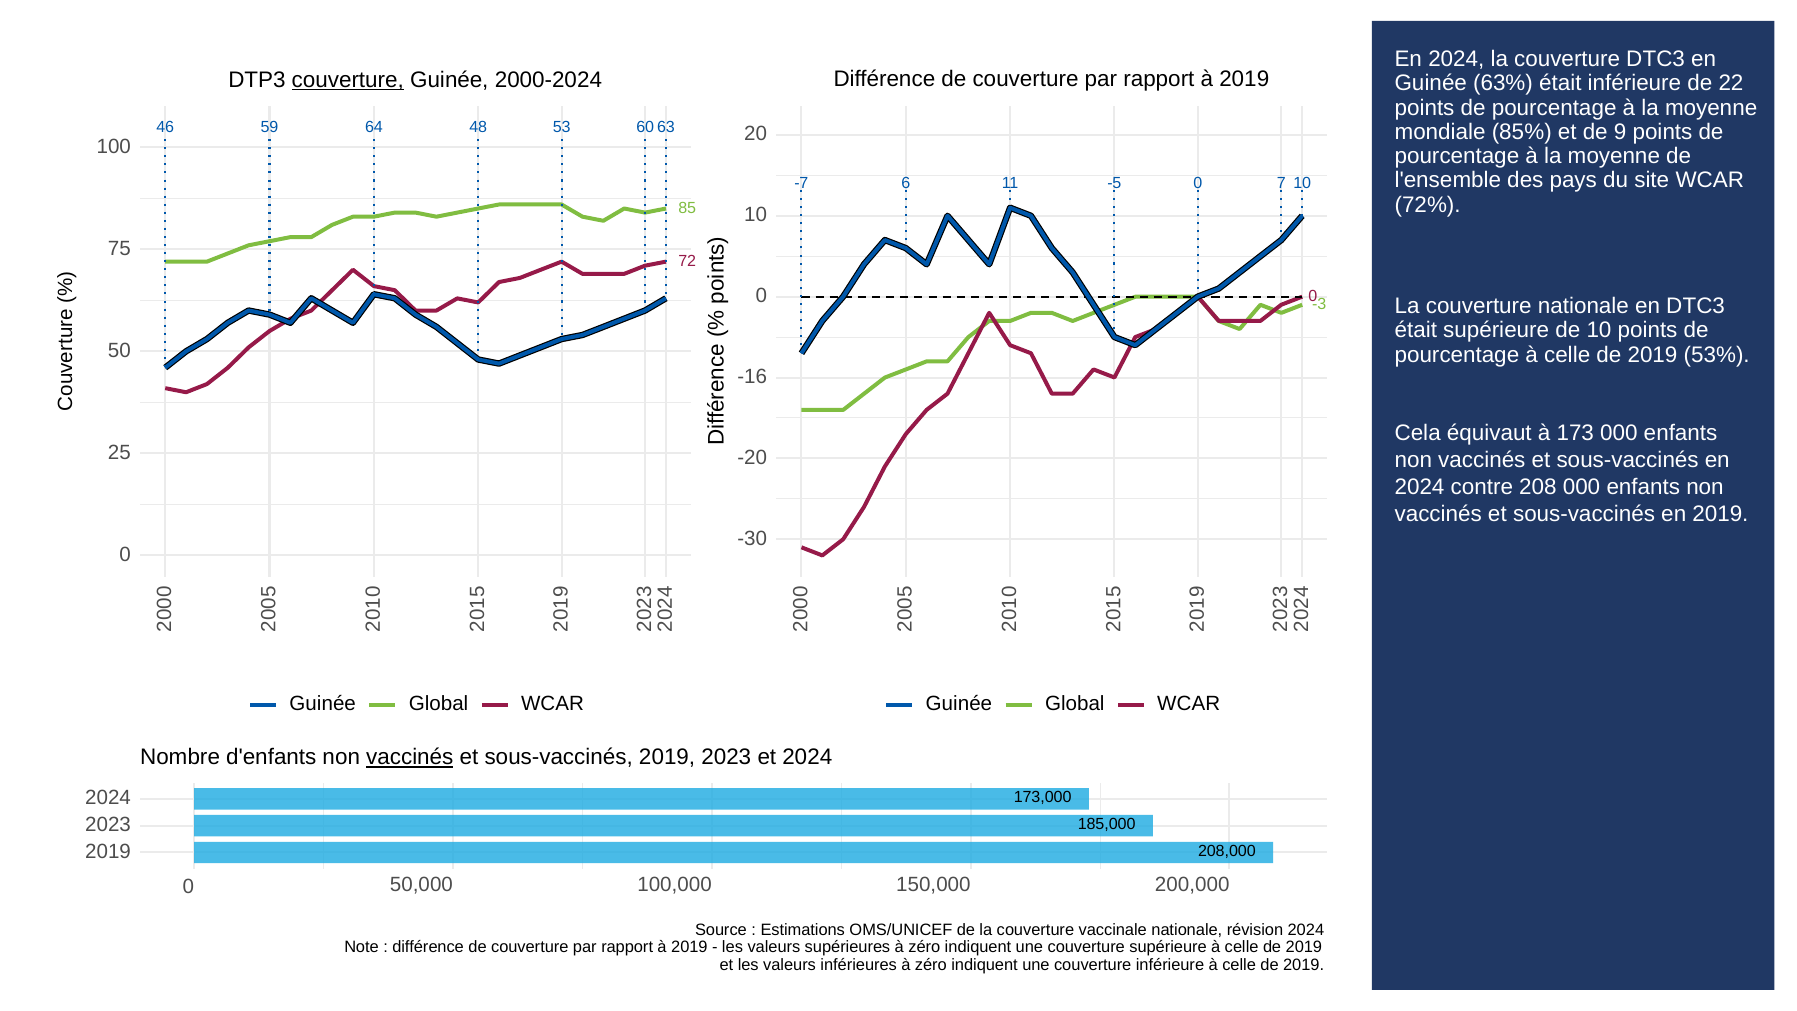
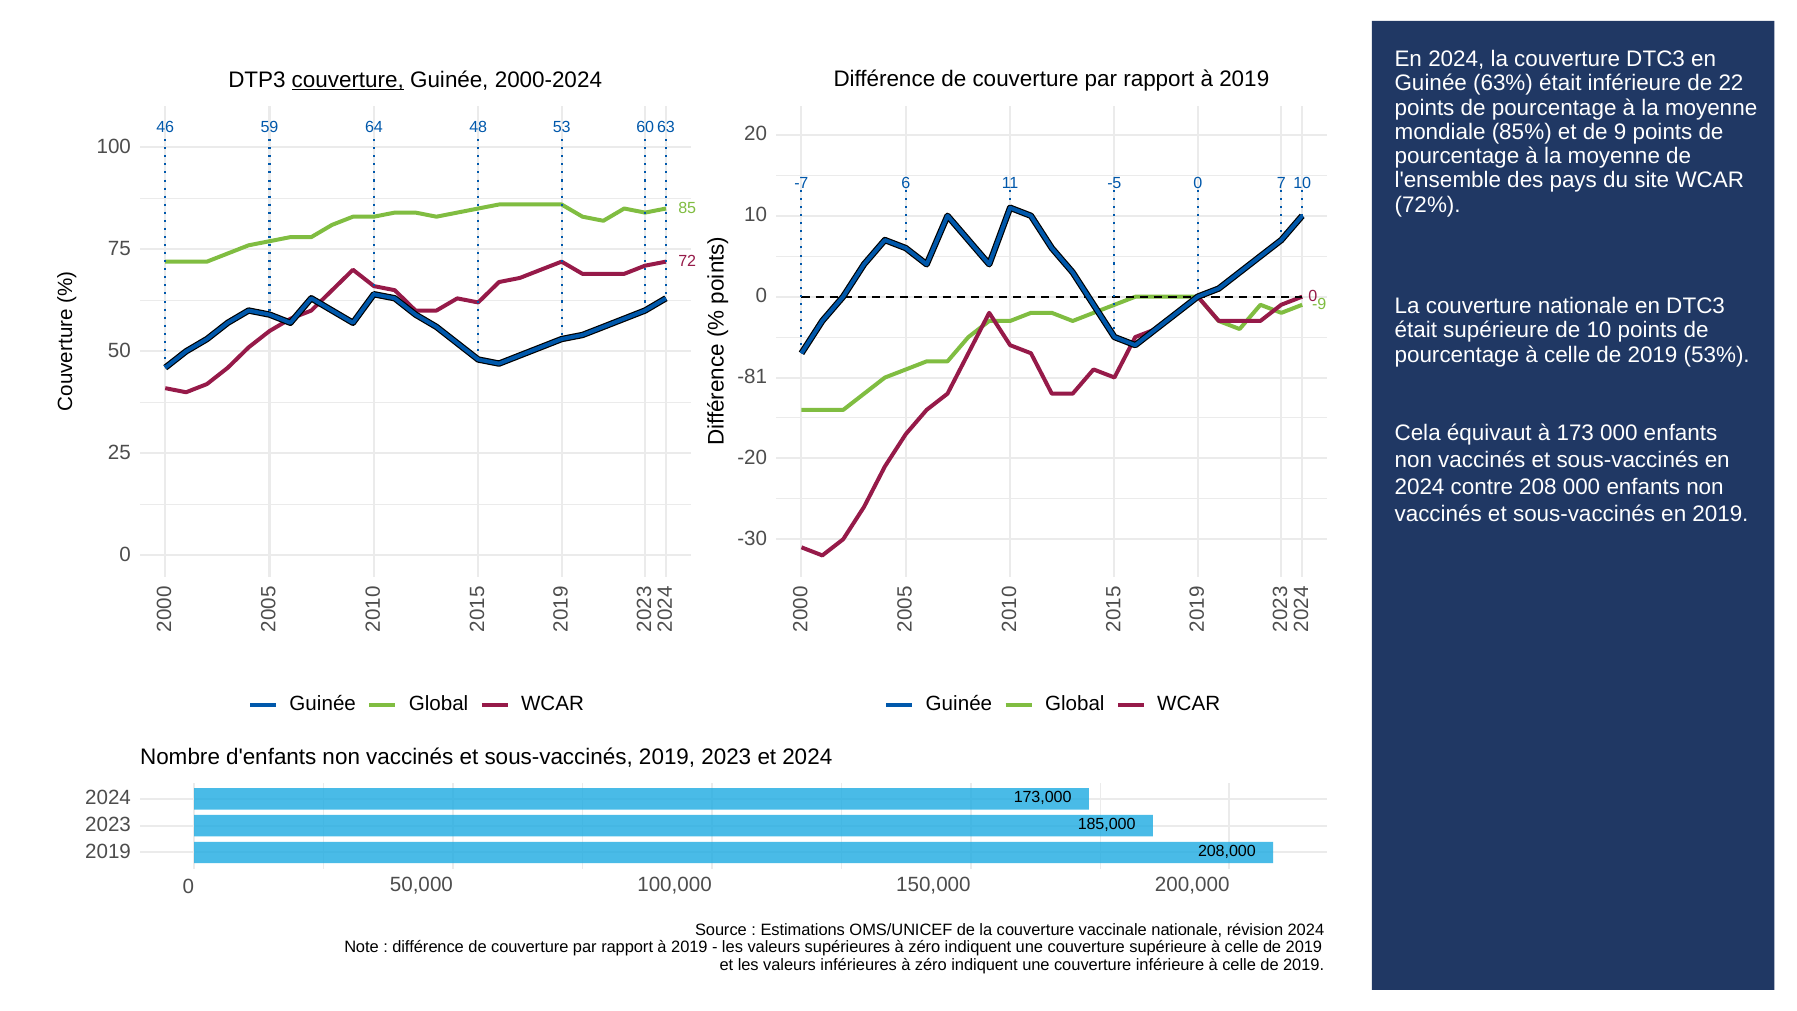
-3: -3 -> -9 (1319, 304)
-16: -16 -> -81 (752, 377)
vaccinés underline: present -> none (410, 757)
